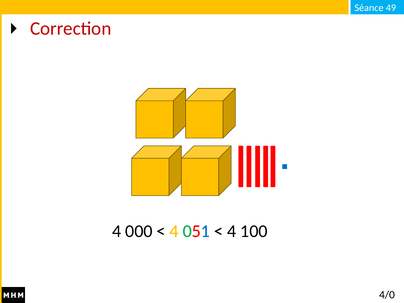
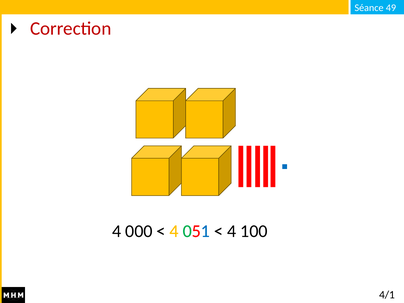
4/0: 4/0 -> 4/1 (387, 295)
